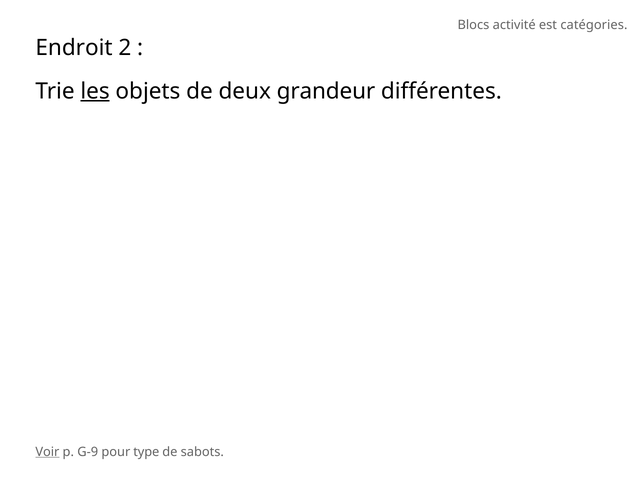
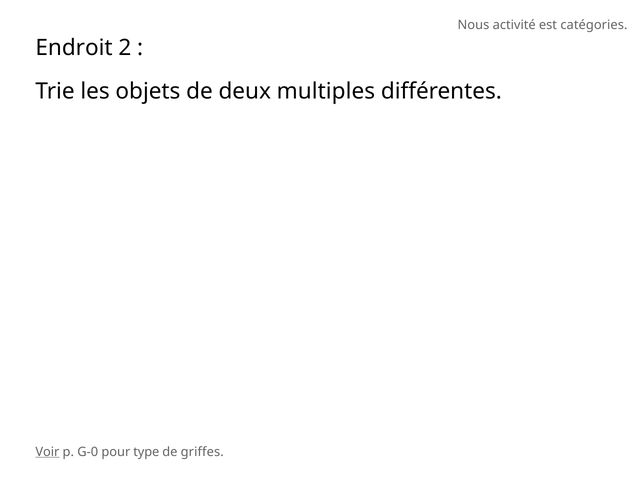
Blocs: Blocs -> Nous (473, 25)
les underline: present -> none (95, 91)
grandeur: grandeur -> multiples (326, 91)
G-9: G-9 -> G-0 (88, 452)
sabots: sabots -> griffes (202, 452)
